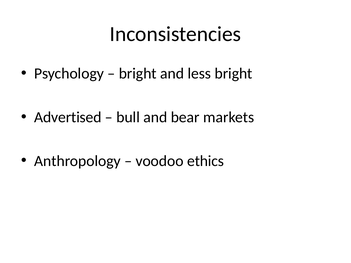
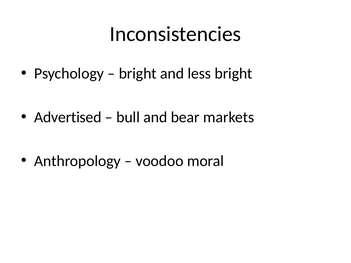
ethics: ethics -> moral (206, 161)
